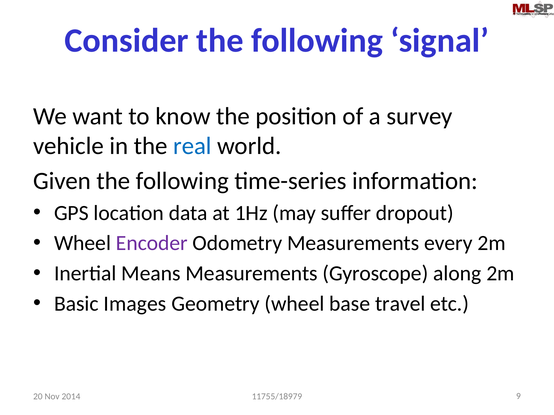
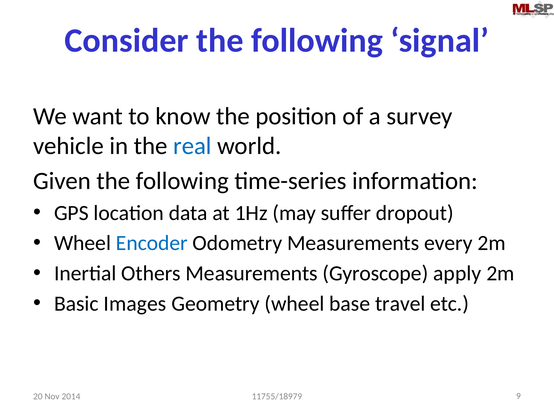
Encoder colour: purple -> blue (152, 243)
Means: Means -> Others (151, 274)
along: along -> apply (457, 274)
